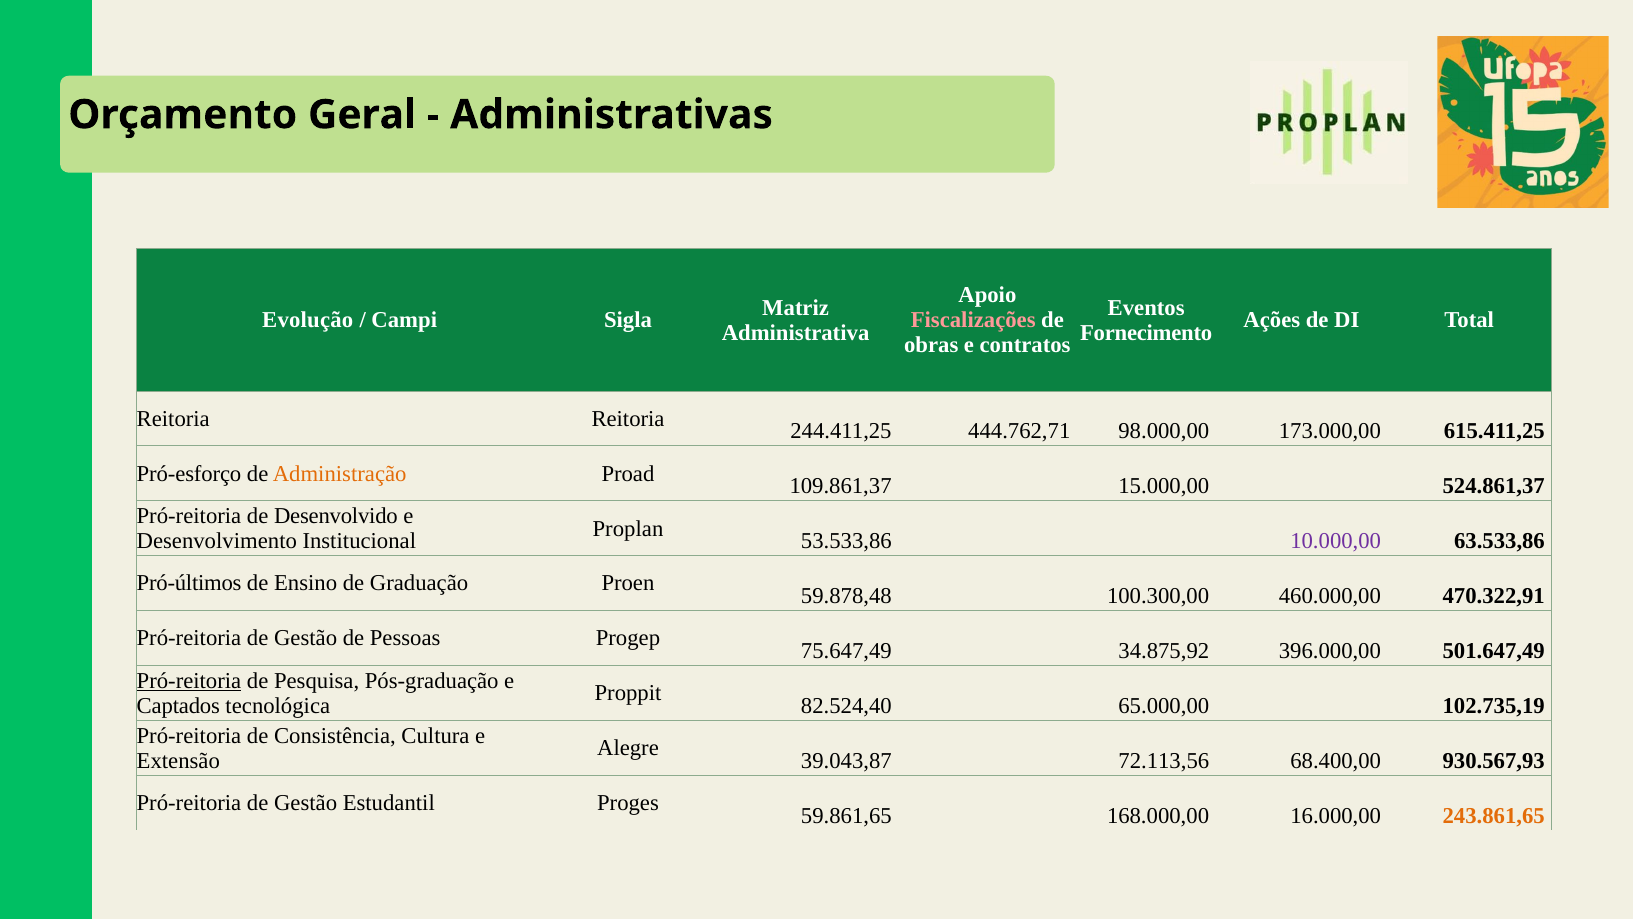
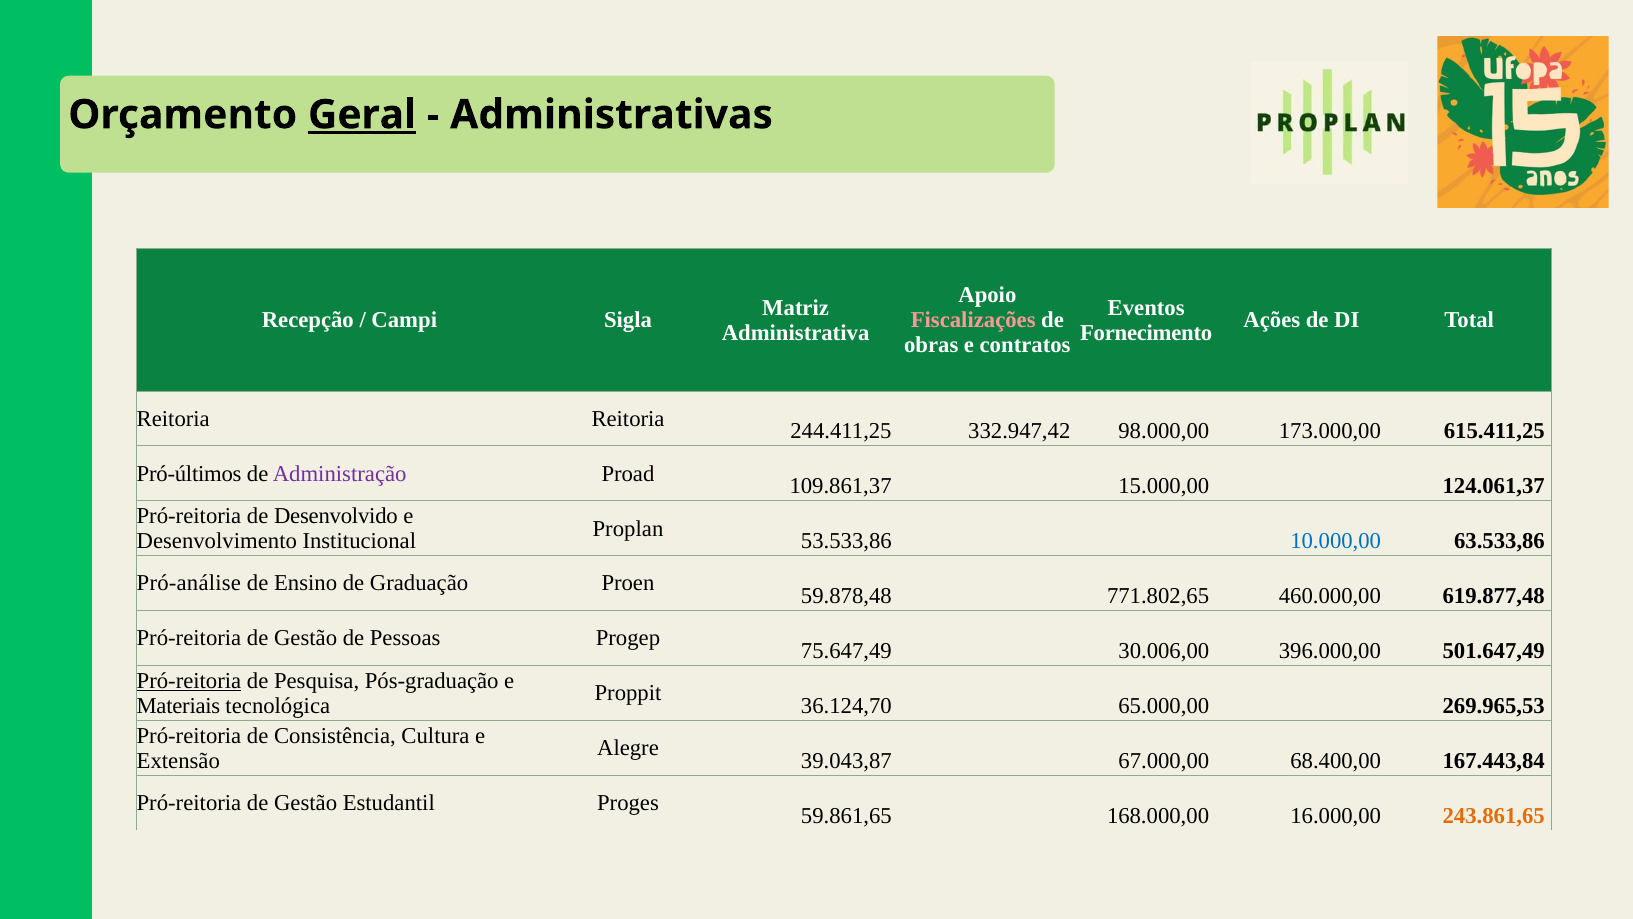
Geral underline: none -> present (362, 115)
Evolução: Evolução -> Recepção (308, 320)
444.762,71: 444.762,71 -> 332.947,42 (1019, 431)
Pró-esforço: Pró-esforço -> Pró-últimos (189, 473)
Administração colour: orange -> purple (340, 473)
524.861,37: 524.861,37 -> 124.061,37 (1494, 486)
10.000,00 colour: purple -> blue (1336, 541)
Pró-últimos: Pró-últimos -> Pró-análise (189, 583)
100.300,00: 100.300,00 -> 771.802,65 (1158, 596)
470.322,91: 470.322,91 -> 619.877,48 (1494, 596)
34.875,92: 34.875,92 -> 30.006,00 (1164, 651)
Captados: Captados -> Materiais (178, 706)
82.524,40: 82.524,40 -> 36.124,70 (846, 706)
102.735,19: 102.735,19 -> 269.965,53 (1494, 706)
72.113,56: 72.113,56 -> 67.000,00 (1164, 760)
930.567,93: 930.567,93 -> 167.443,84 (1494, 760)
